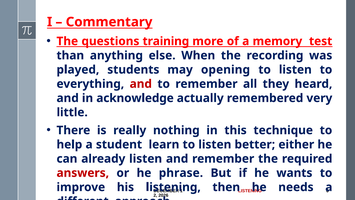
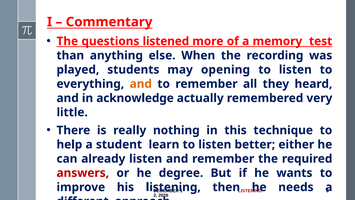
training: training -> listened (166, 41)
and colour: red -> orange (141, 84)
phrase: phrase -> degree (181, 173)
